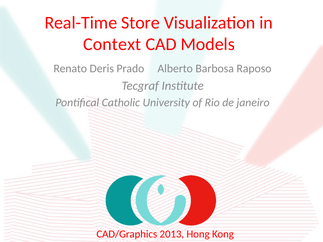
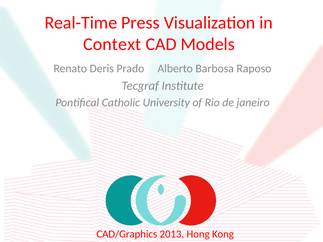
Store: Store -> Press (140, 23)
